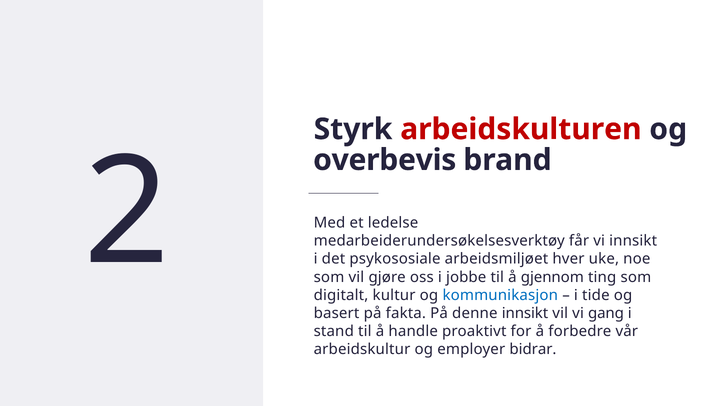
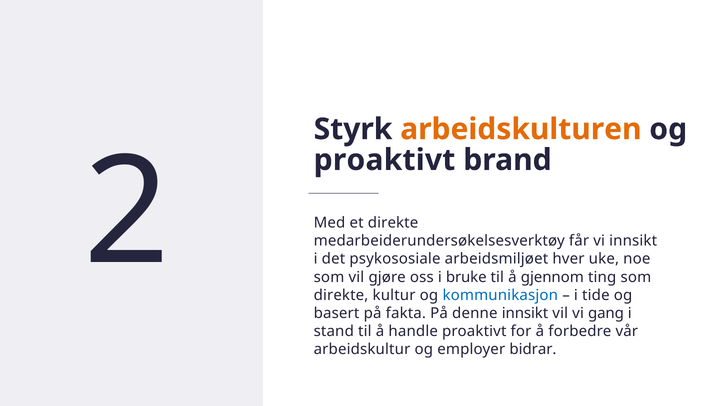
arbeidskulturen colour: red -> orange (521, 129)
overbevis: overbevis -> proaktivt (384, 160)
et ledelse: ledelse -> direkte (393, 223)
jobbe: jobbe -> bruke (466, 277)
digitalt: digitalt -> direkte (341, 295)
